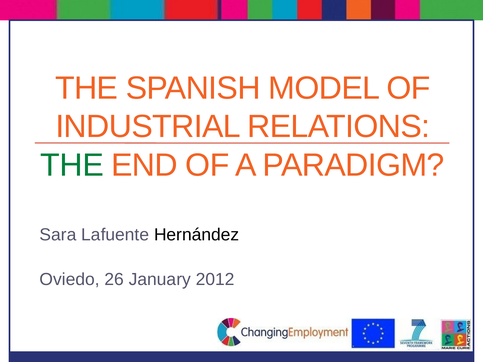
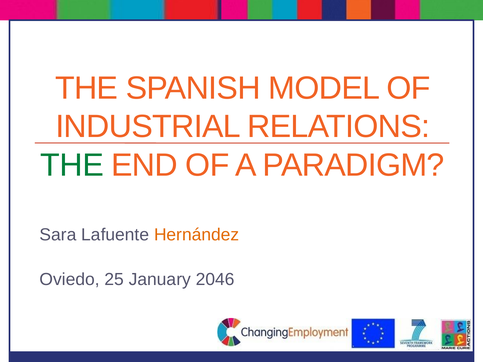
Hernández colour: black -> orange (197, 235)
26: 26 -> 25 (114, 279)
2012: 2012 -> 2046 (215, 279)
